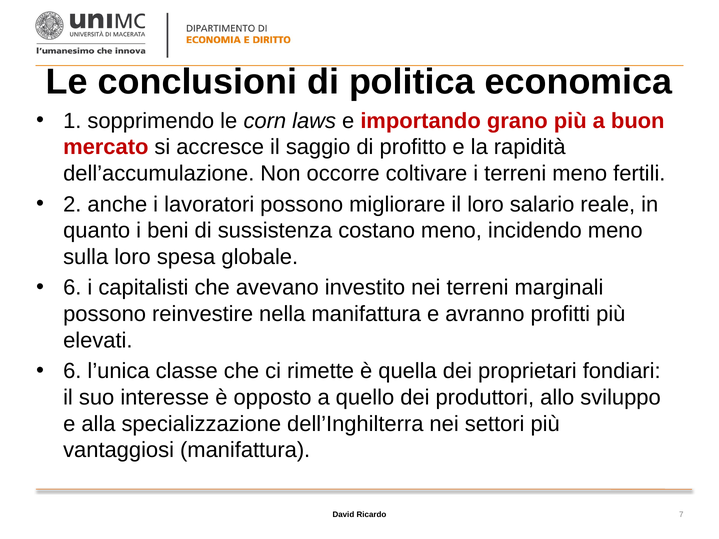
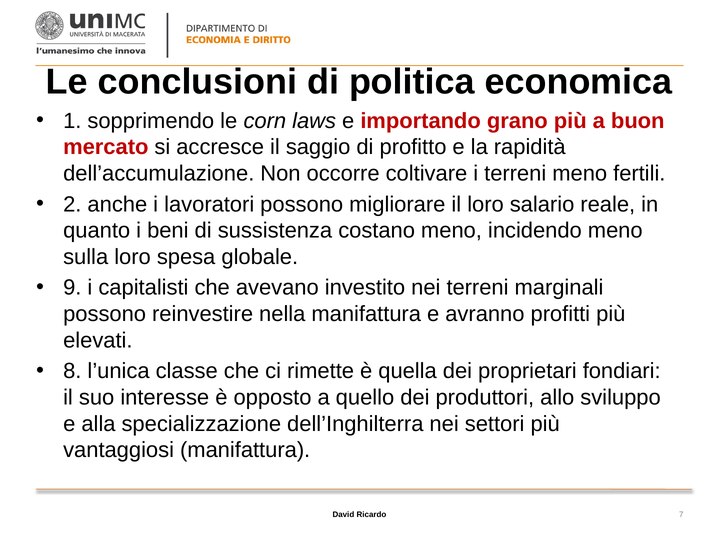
6: 6 -> 9 (72, 288)
6: 6 -> 8 (72, 371)
